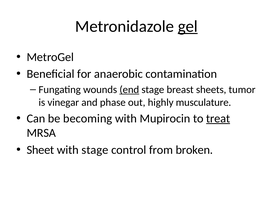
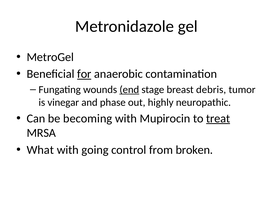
gel underline: present -> none (188, 26)
for underline: none -> present (84, 74)
sheets: sheets -> debris (211, 90)
musculature: musculature -> neuropathic (203, 103)
Sheet: Sheet -> What (40, 150)
with stage: stage -> going (95, 150)
